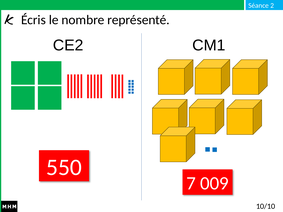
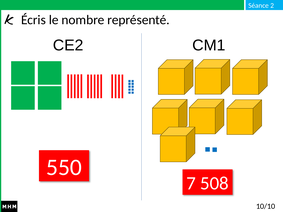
009: 009 -> 508 (214, 184)
